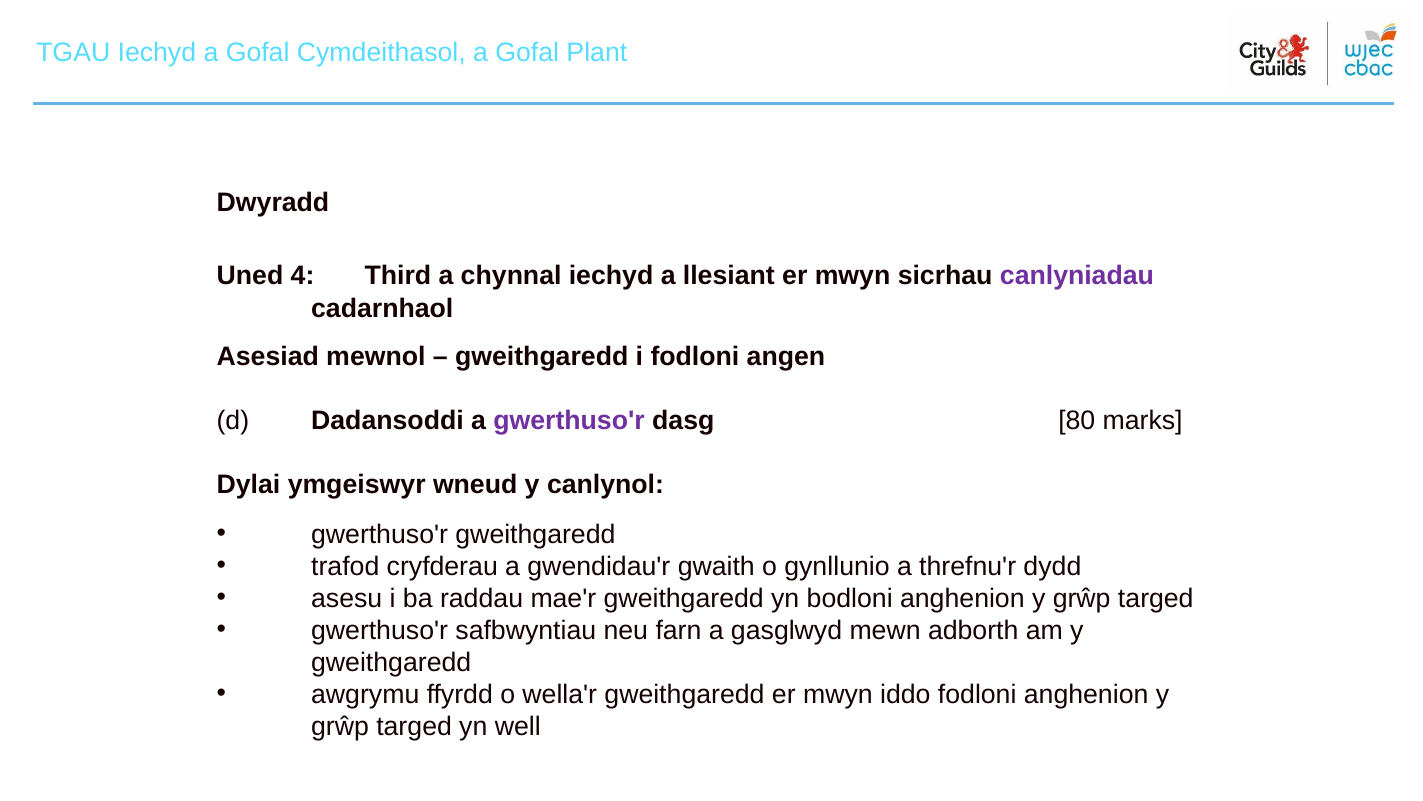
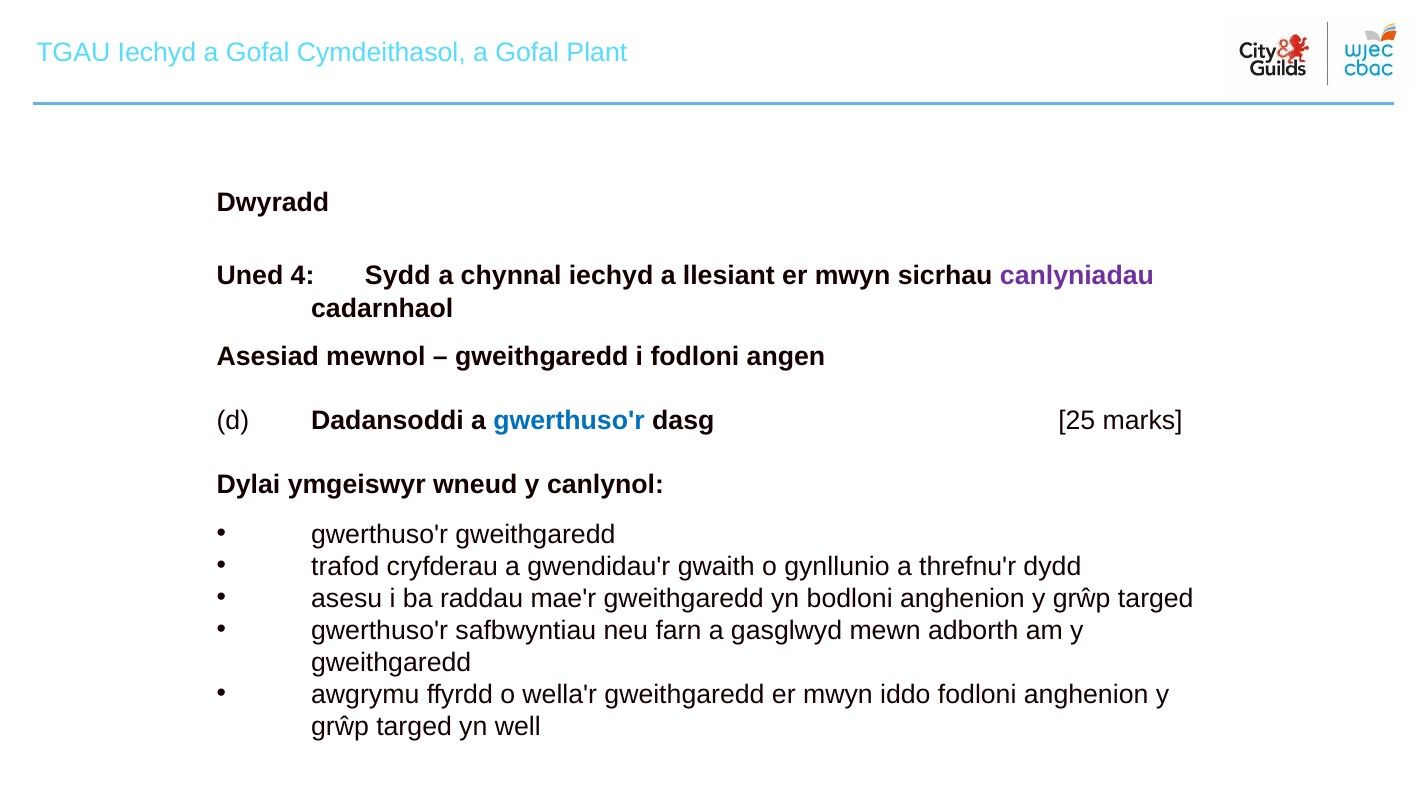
Third: Third -> Sydd (398, 276)
gwerthuso'r colour: purple -> blue (569, 420)
80: 80 -> 25 (1077, 420)
